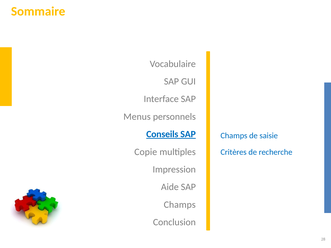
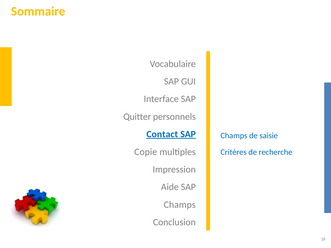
Menus: Menus -> Quitter (137, 117)
Conseils: Conseils -> Contact (162, 134)
